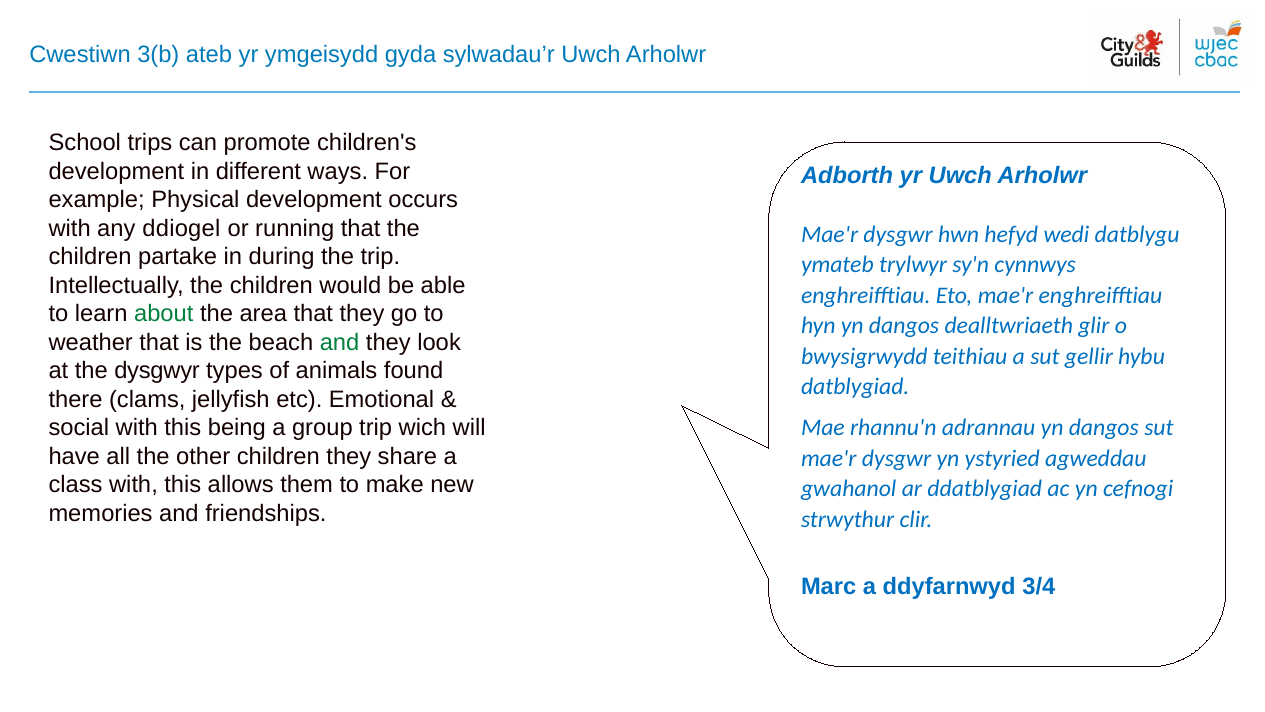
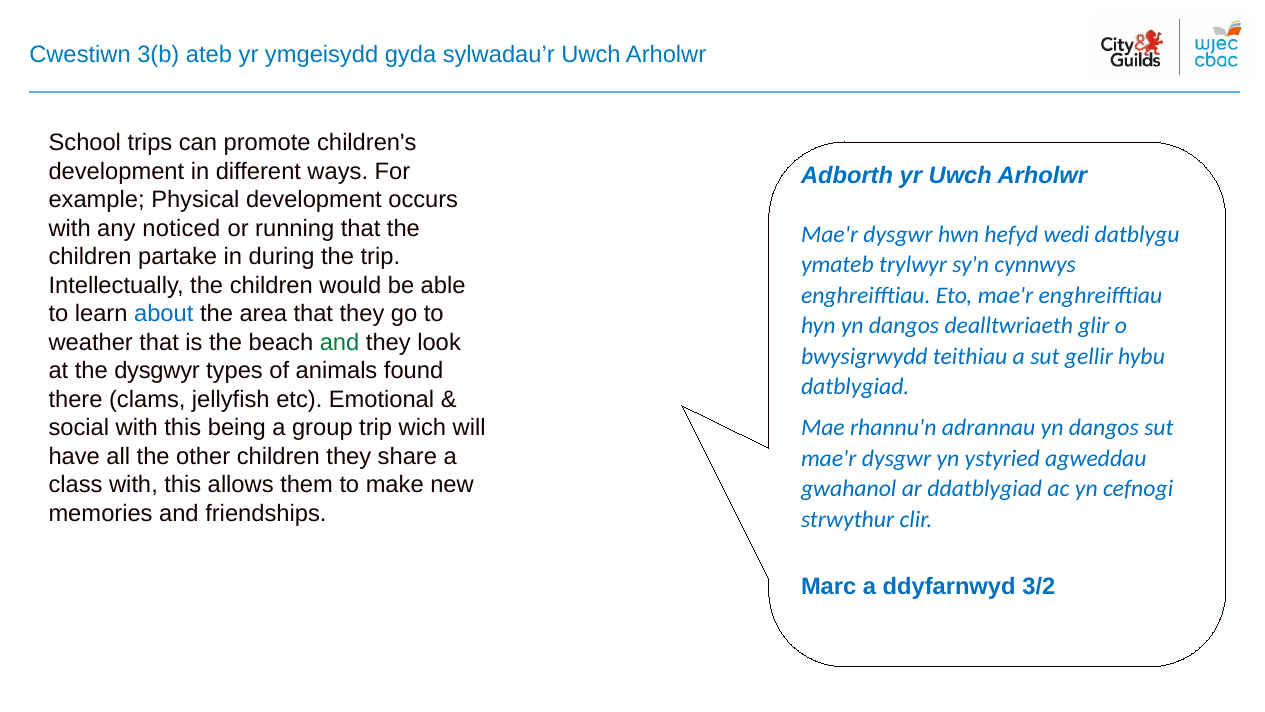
ddiogel: ddiogel -> noticed (181, 228)
about colour: green -> blue (164, 314)
3/4: 3/4 -> 3/2 (1039, 586)
